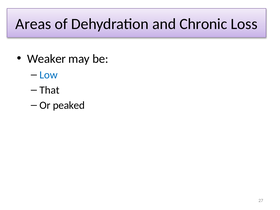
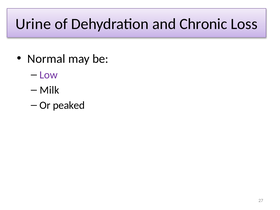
Areas: Areas -> Urine (33, 24)
Weaker: Weaker -> Normal (46, 59)
Low colour: blue -> purple (49, 75)
That: That -> Milk (50, 90)
